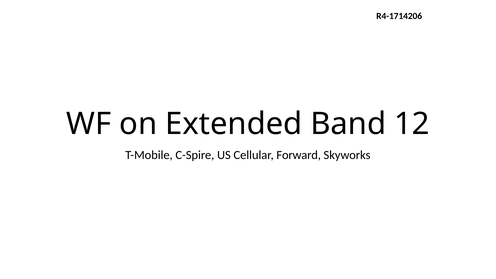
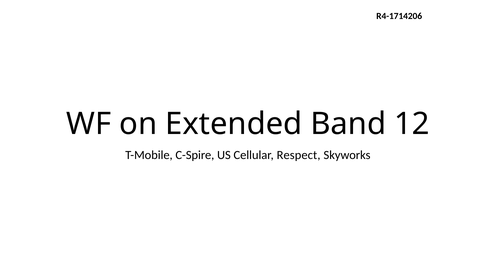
Forward: Forward -> Respect (299, 155)
